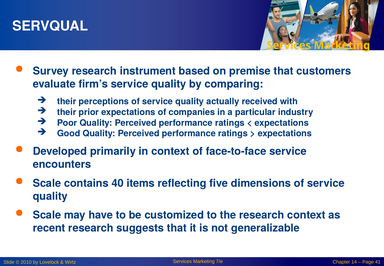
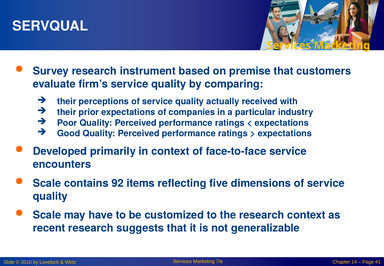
40: 40 -> 92 (118, 183)
